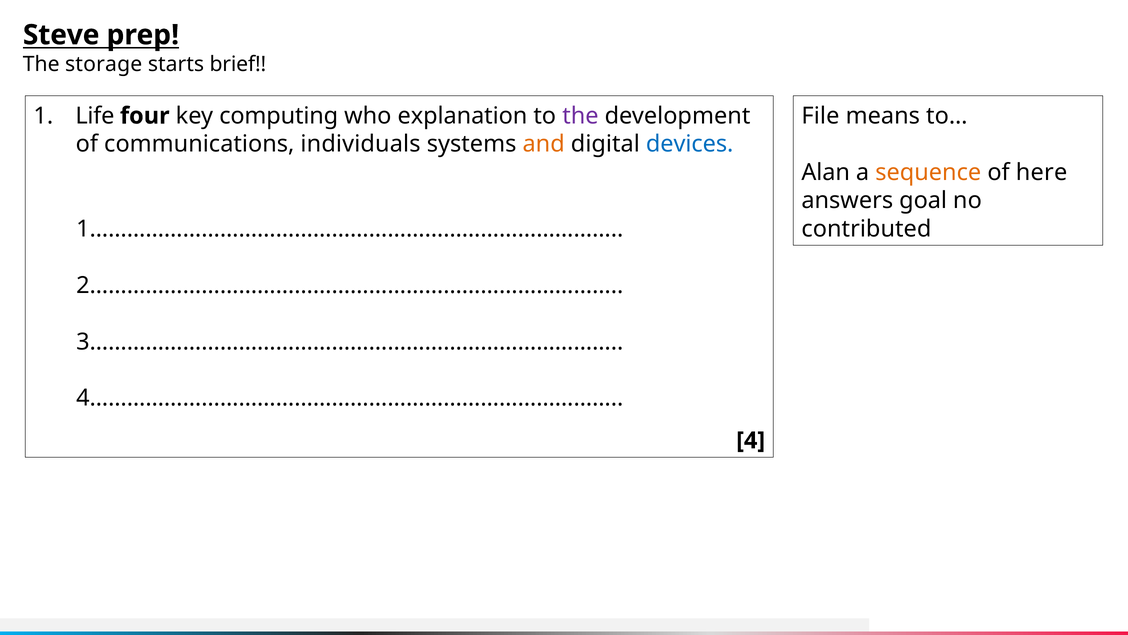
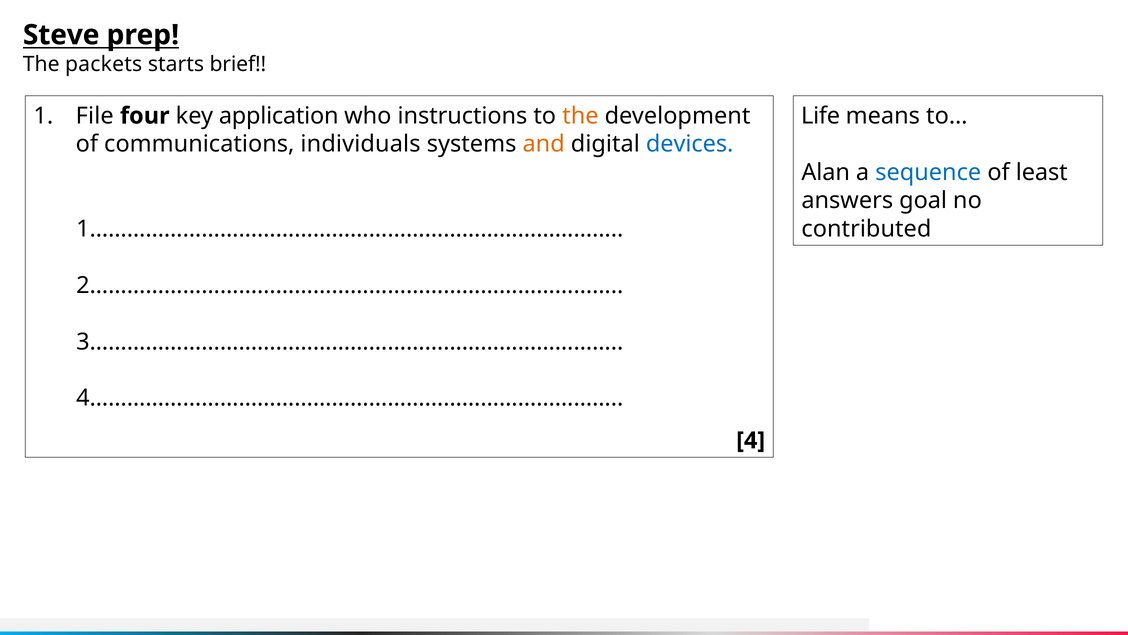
storage: storage -> packets (104, 64)
Life: Life -> File (95, 116)
computing: computing -> application (279, 116)
explanation: explanation -> instructions (462, 116)
the colour: purple -> orange (580, 116)
File: File -> Life (821, 116)
sequence colour: orange -> blue (928, 172)
here: here -> least (1042, 172)
